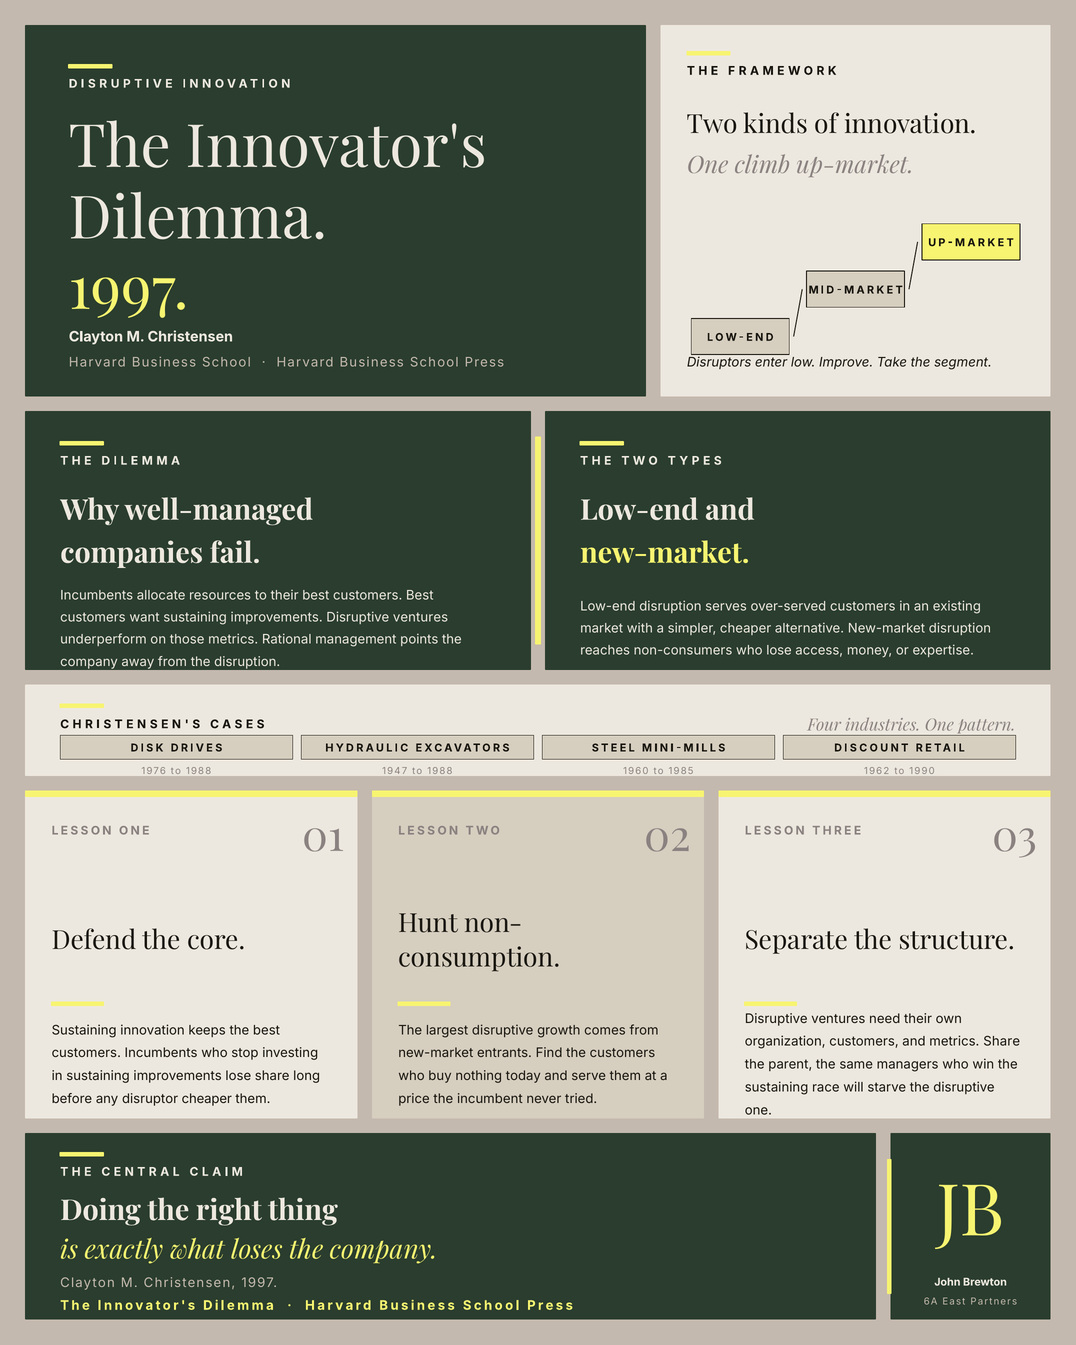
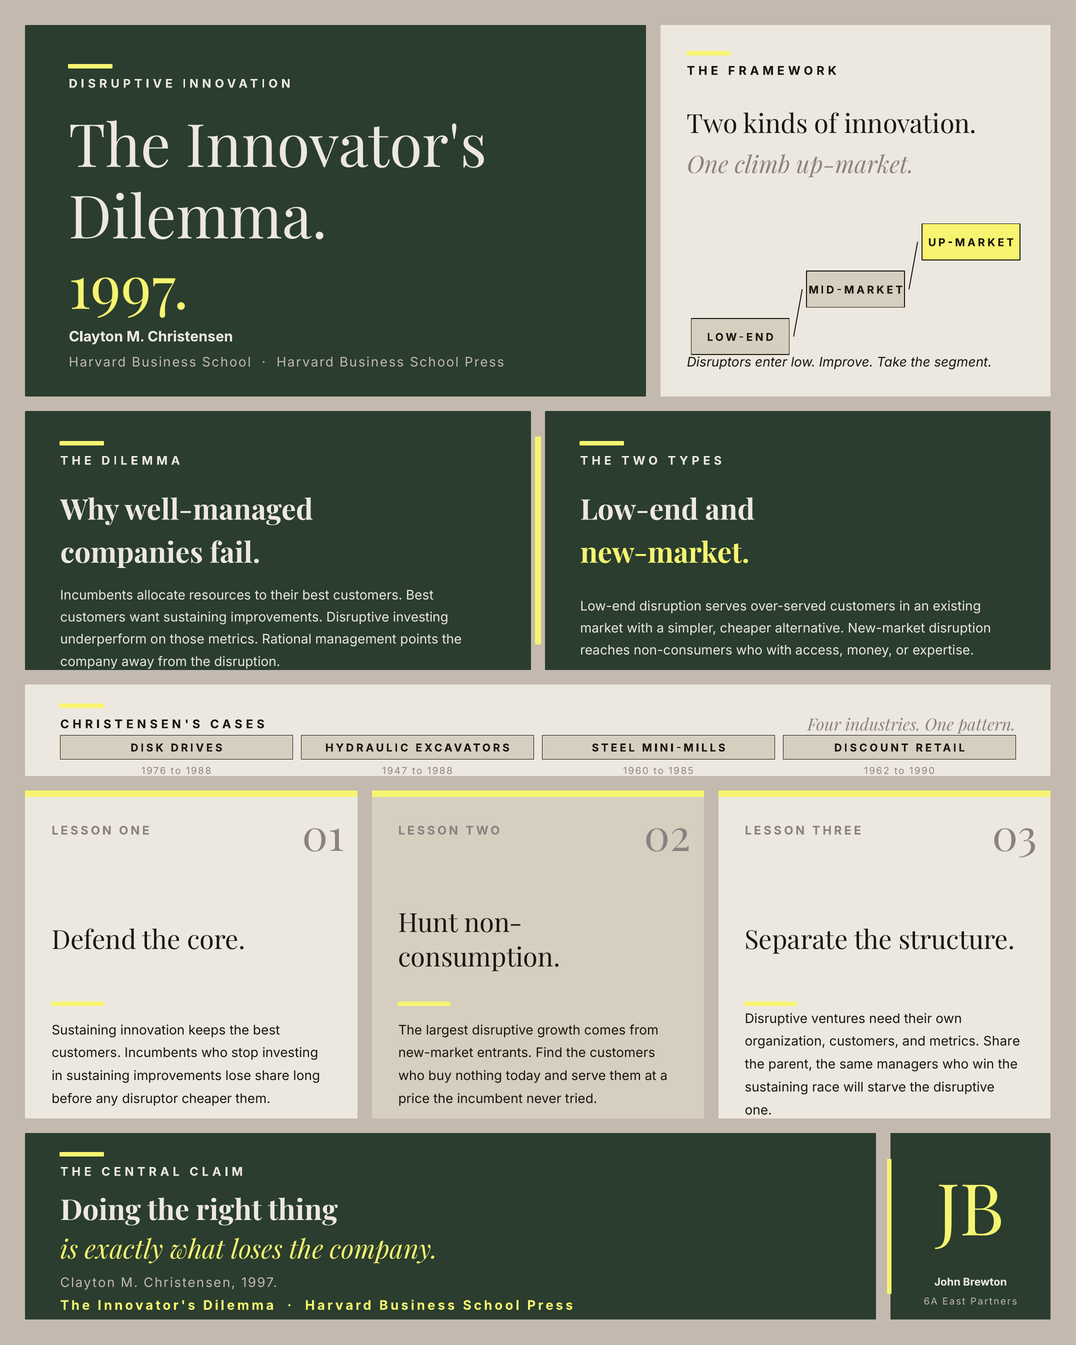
improvements Disruptive ventures: ventures -> investing (421, 618)
who lose: lose -> with (779, 651)
